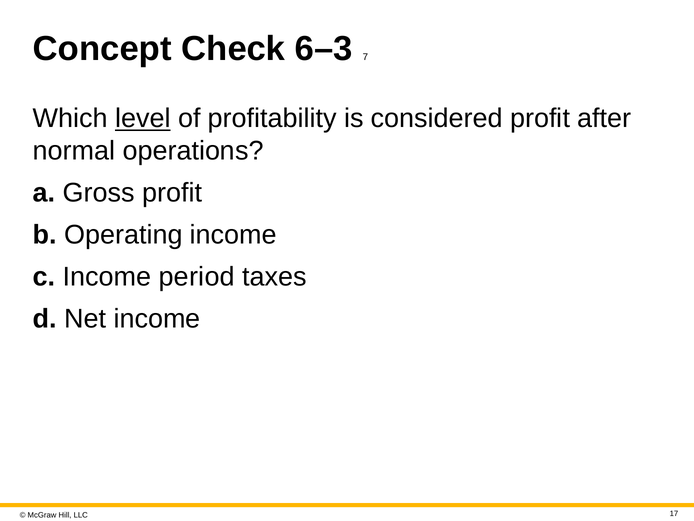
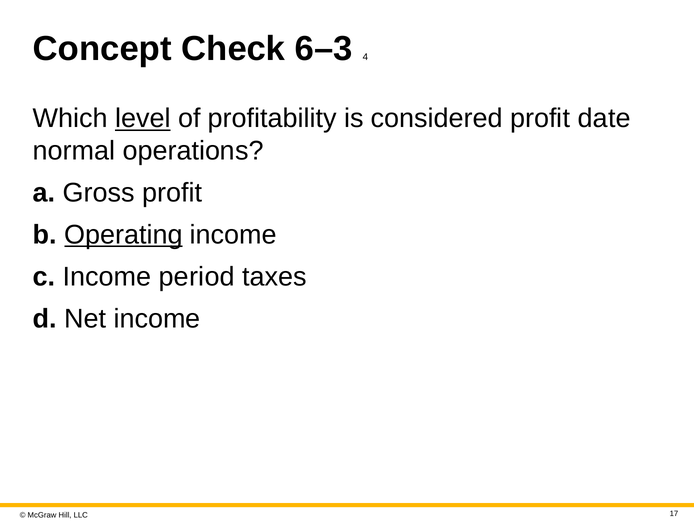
7: 7 -> 4 (365, 57)
after: after -> date (604, 118)
Operating underline: none -> present (123, 235)
